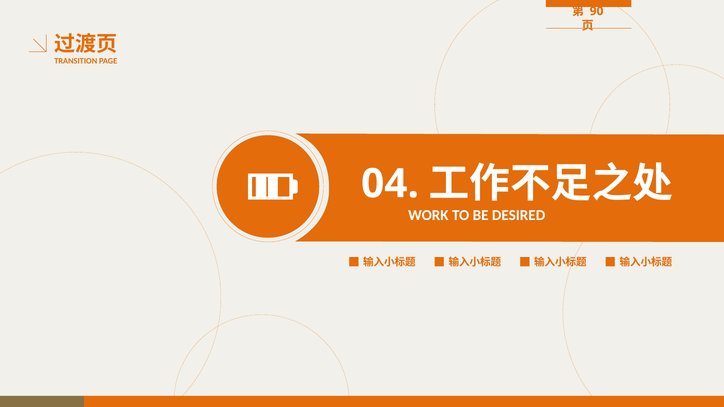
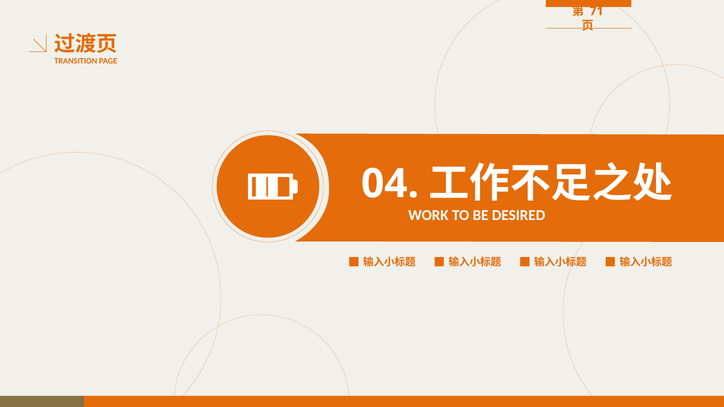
90: 90 -> 71 (597, 11)
